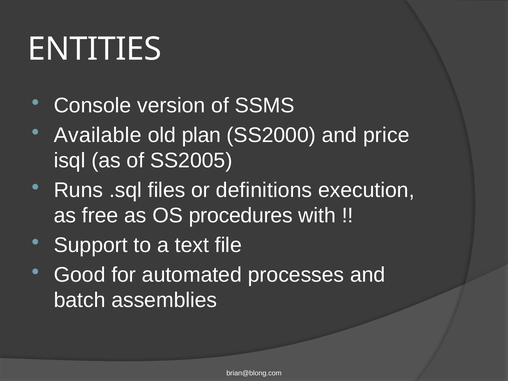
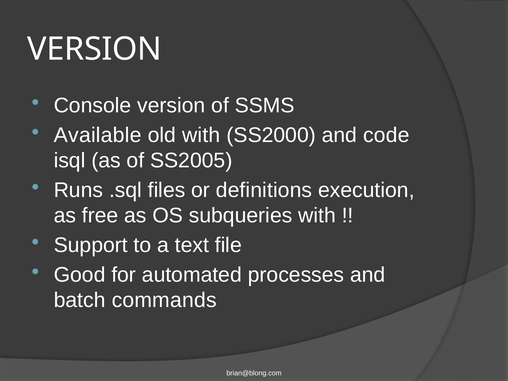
ENTITIES: ENTITIES -> VERSION (95, 49)
old plan: plan -> with (201, 135)
price: price -> code (386, 135)
procedures: procedures -> subqueries (241, 216)
assemblies: assemblies -> commands (164, 300)
